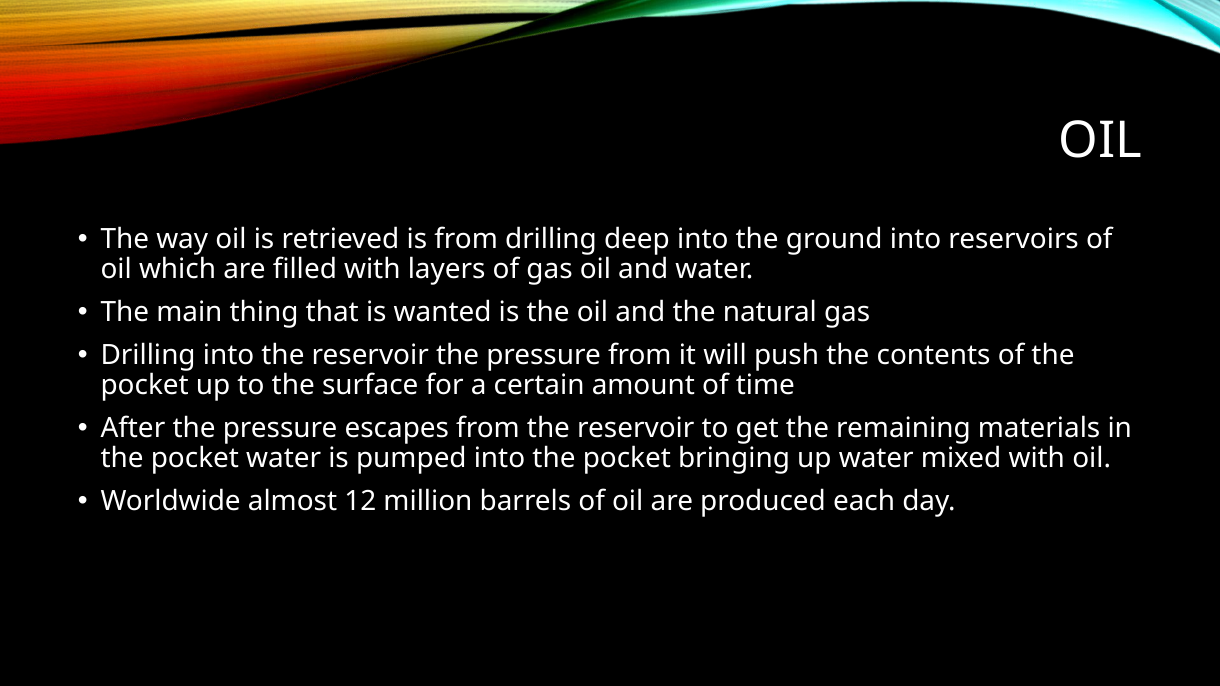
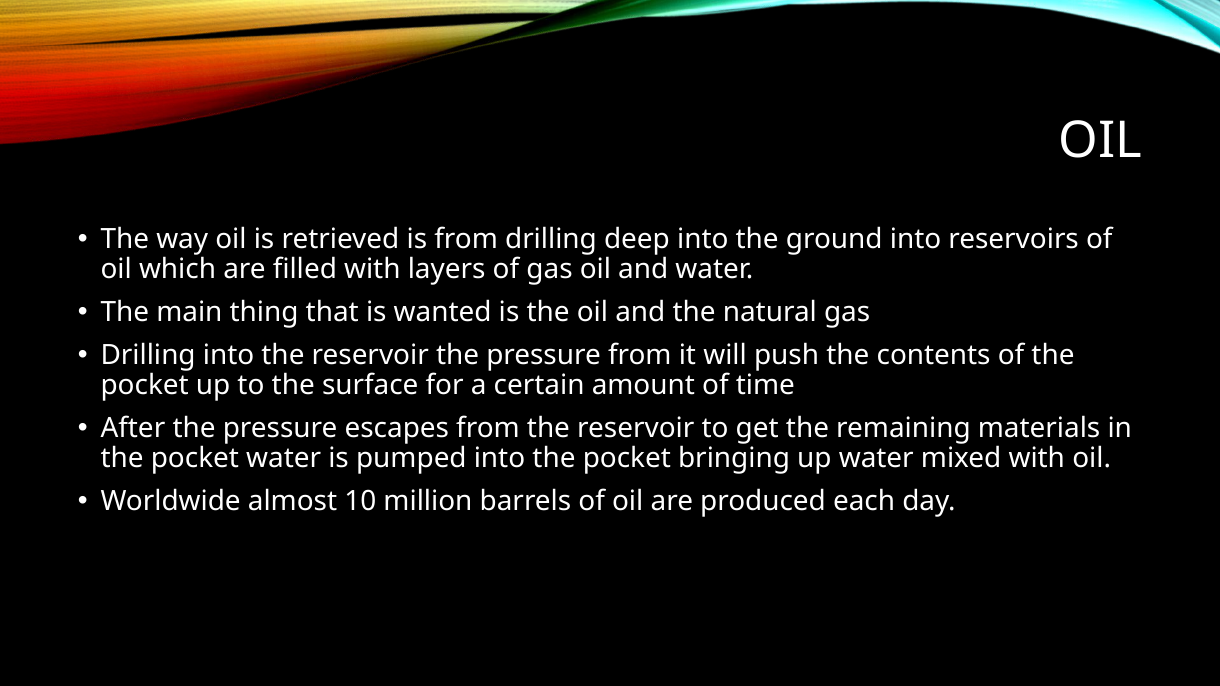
12: 12 -> 10 (360, 501)
